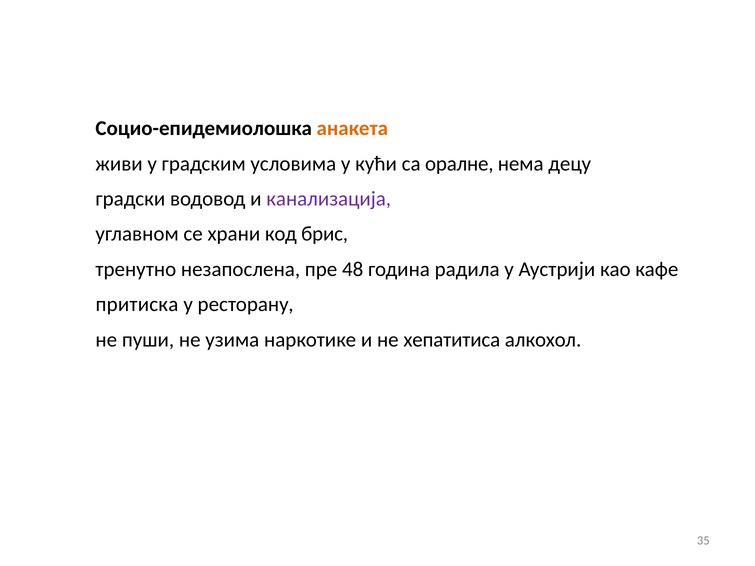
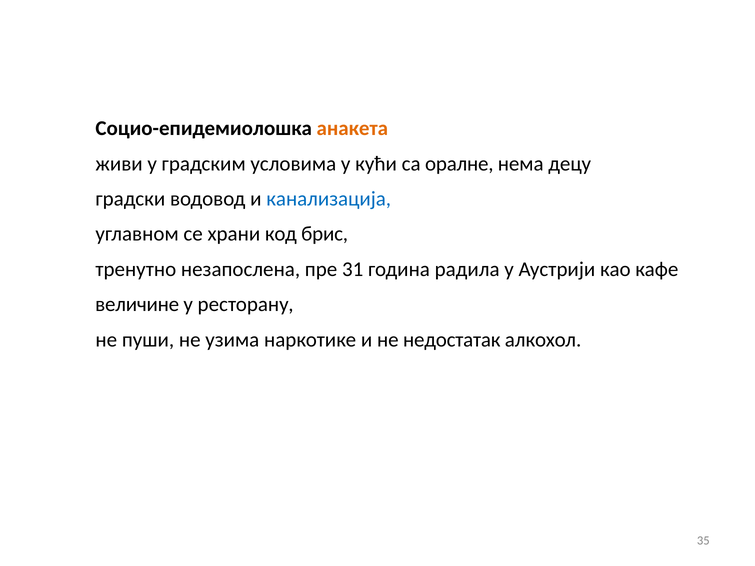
канализација colour: purple -> blue (329, 199)
48: 48 -> 31 (353, 269)
притиска: притиска -> величине (137, 305)
хепатитиса: хепатитиса -> недостатак (452, 340)
